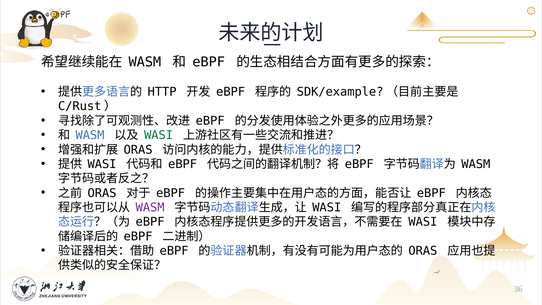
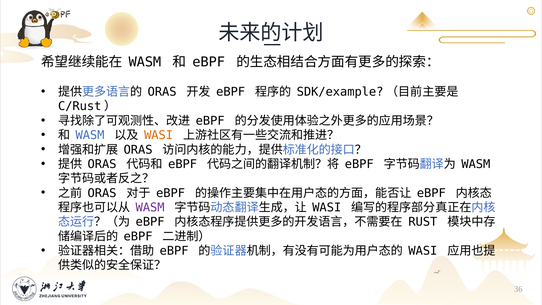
HTTP: HTTP -> ORAS (162, 92)
WASI colour: green -> orange (159, 135)
WASI: WASI -> ORAS (102, 164)
WASI: WASI -> RUST (423, 222)
ORAS: ORAS -> WASI (423, 251)
